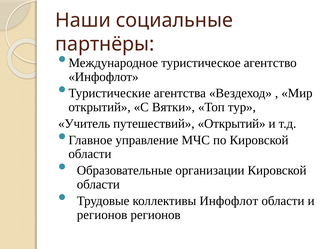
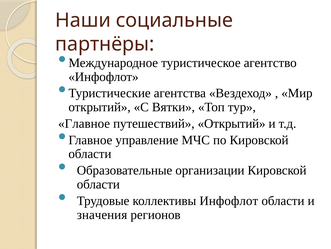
Учитель: Учитель -> Главное (84, 123)
регионов: регионов -> значения (102, 214)
